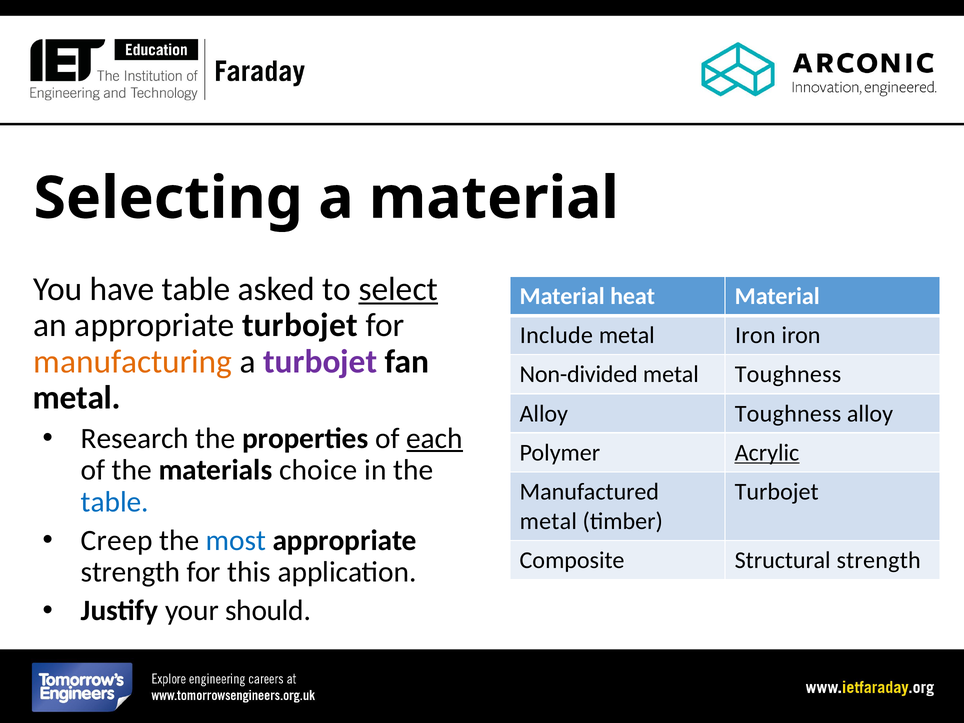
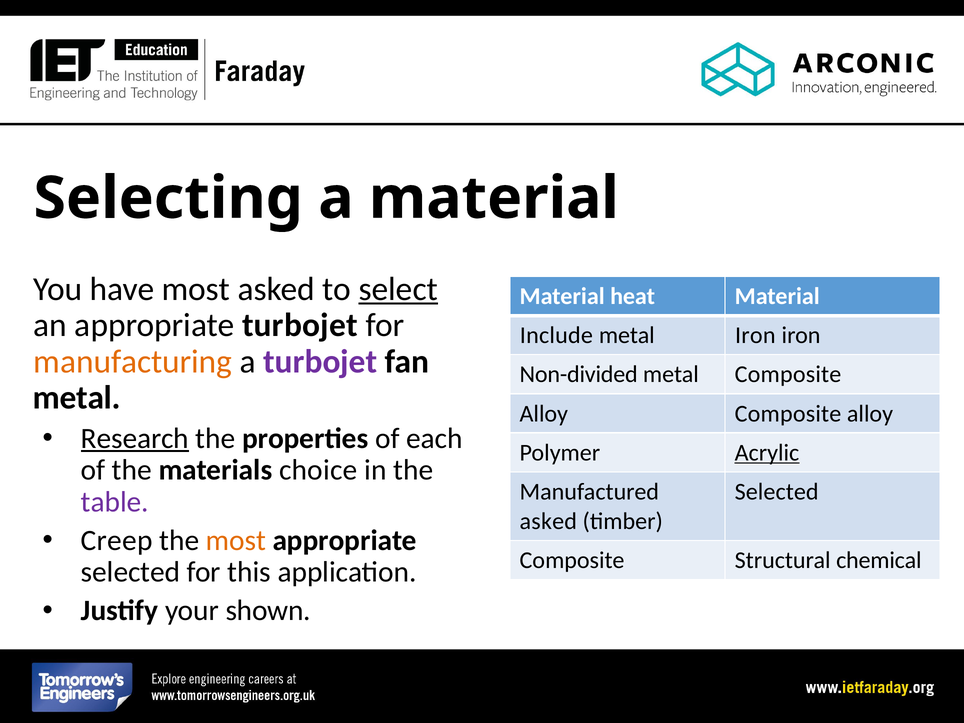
have table: table -> most (196, 289)
metal Toughness: Toughness -> Composite (788, 374)
Alloy Toughness: Toughness -> Composite (788, 414)
Research underline: none -> present (135, 438)
each underline: present -> none (435, 438)
Turbojet: Turbojet -> Selected (777, 492)
table colour: blue -> purple (115, 502)
metal: metal -> asked (548, 521)
most colour: blue -> orange (236, 540)
Structural strength: strength -> chemical (879, 560)
strength: strength -> selected (131, 572)
should: should -> shown (268, 611)
